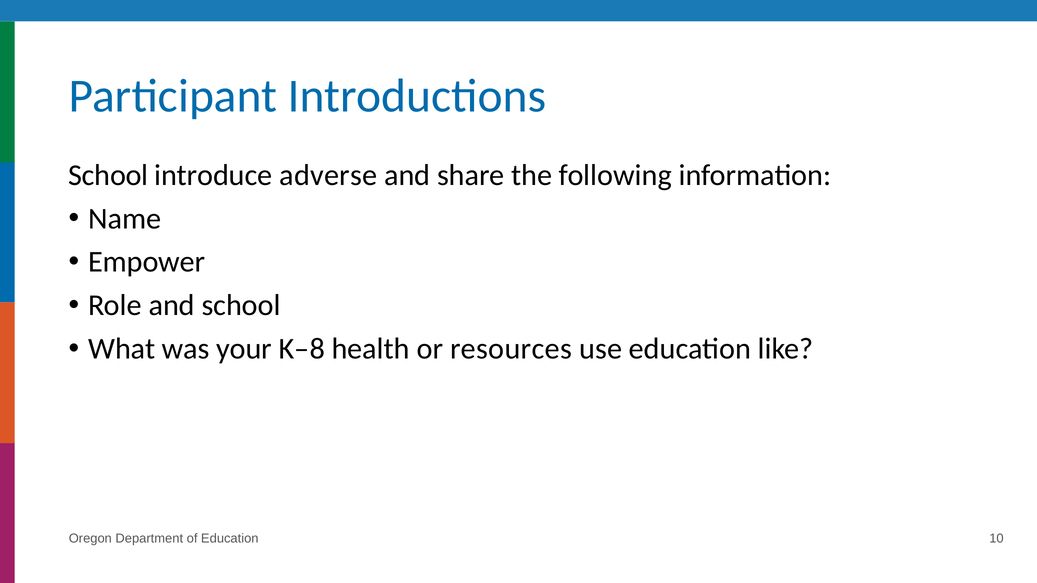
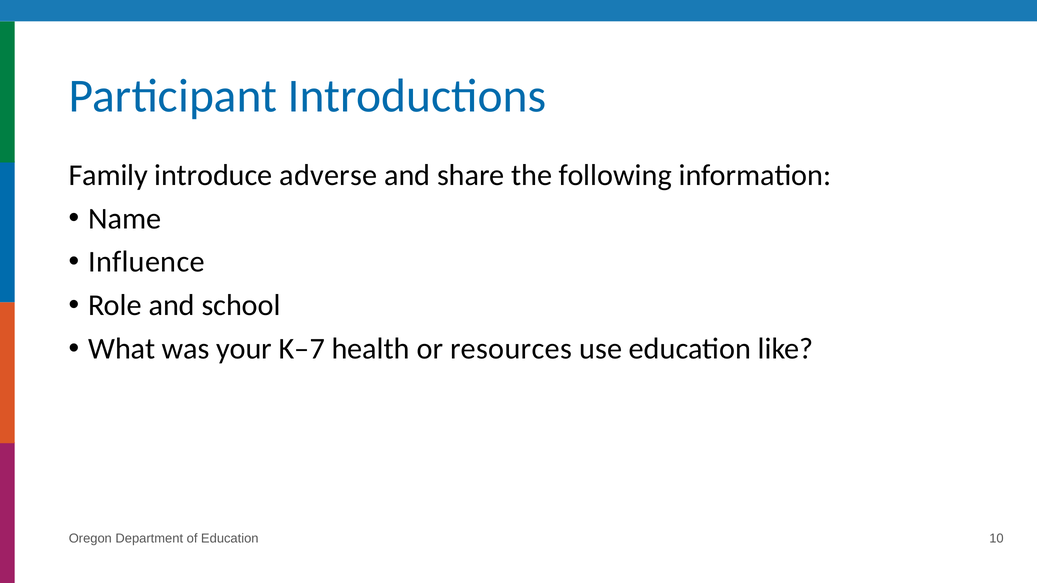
School: School -> Family (108, 175)
Empower: Empower -> Influence (146, 262)
K–8: K–8 -> K–7 (302, 349)
